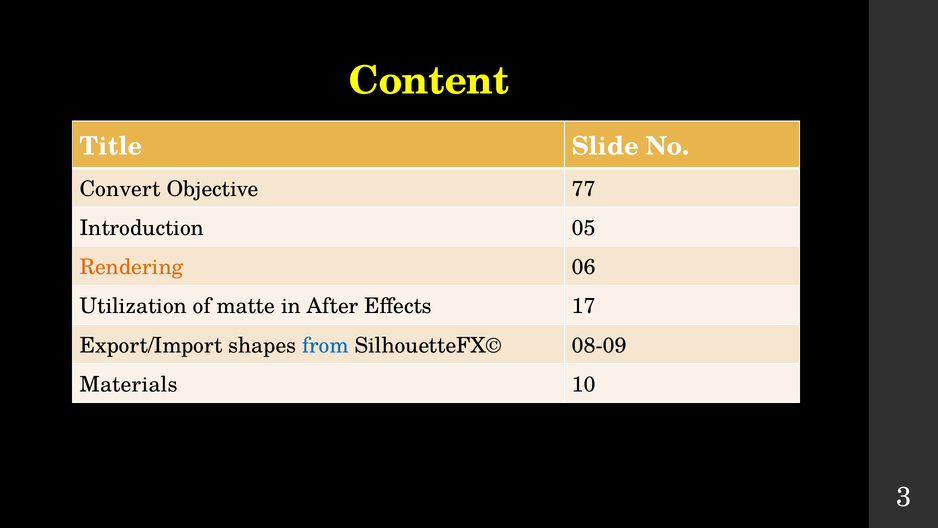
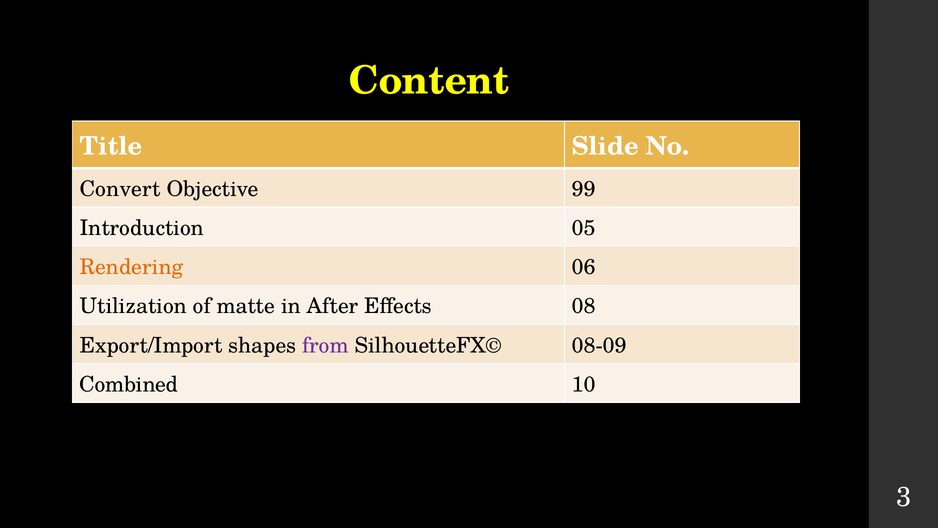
77: 77 -> 99 (584, 189)
17: 17 -> 08 (584, 306)
from colour: blue -> purple (325, 345)
Materials: Materials -> Combined (129, 384)
